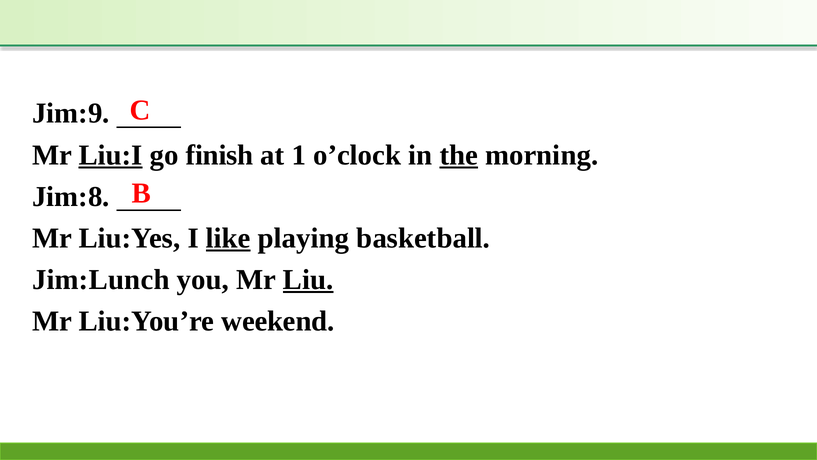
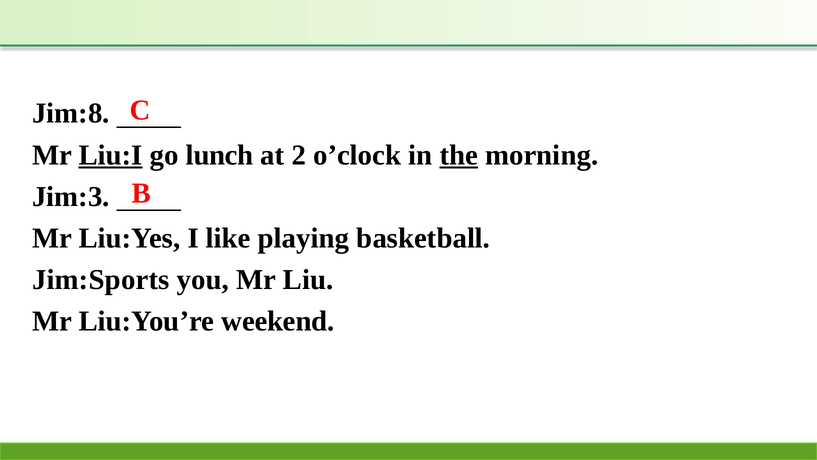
Jim:9: Jim:9 -> Jim:8 (71, 113)
finish: finish -> lunch (220, 155)
1: 1 -> 2 (299, 155)
Jim:8: Jim:8 -> Jim:3 (71, 196)
like underline: present -> none (228, 238)
Jim:Lunch: Jim:Lunch -> Jim:Sports (101, 279)
Liu underline: present -> none (308, 279)
